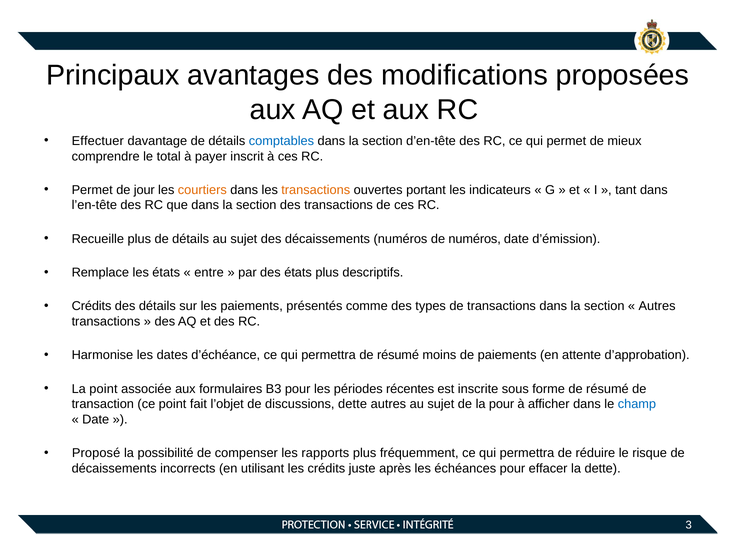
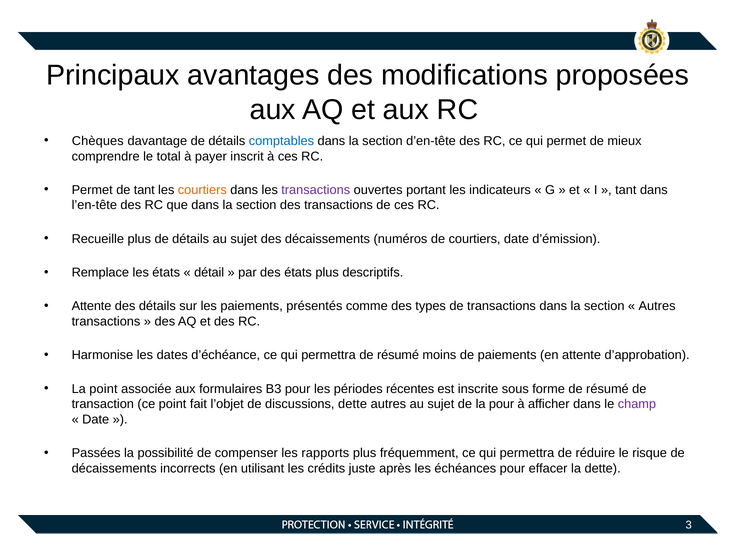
Effectuer: Effectuer -> Chèques (98, 141)
de jour: jour -> tant (144, 190)
transactions colour: orange -> purple (316, 190)
de numéros: numéros -> courtiers (475, 239)
entre: entre -> détail (209, 273)
Crédits: Crédits -> Attente (92, 306)
champ colour: blue -> purple (637, 404)
Proposé: Proposé -> Passées (96, 453)
